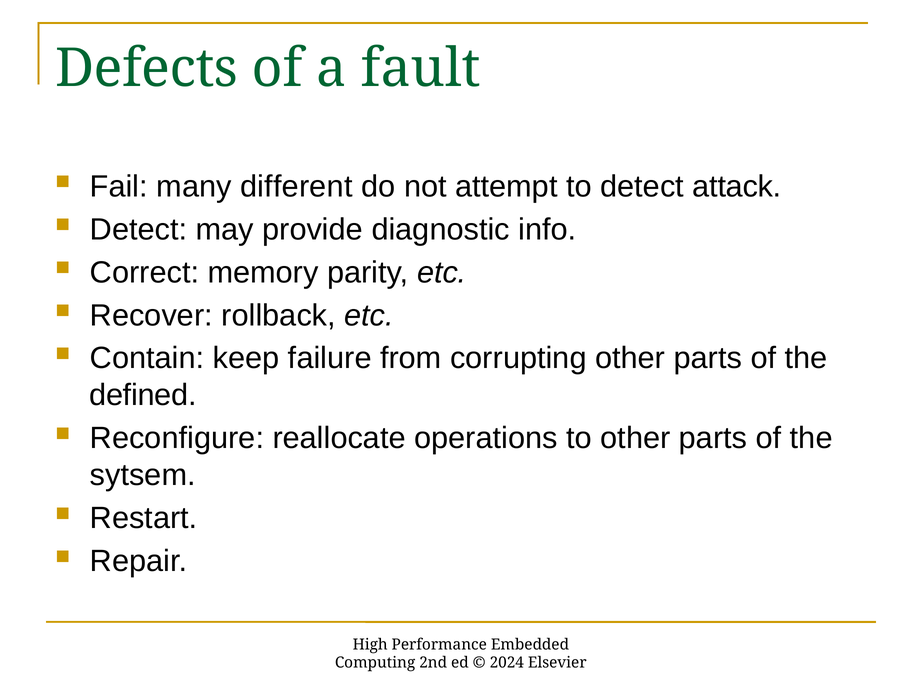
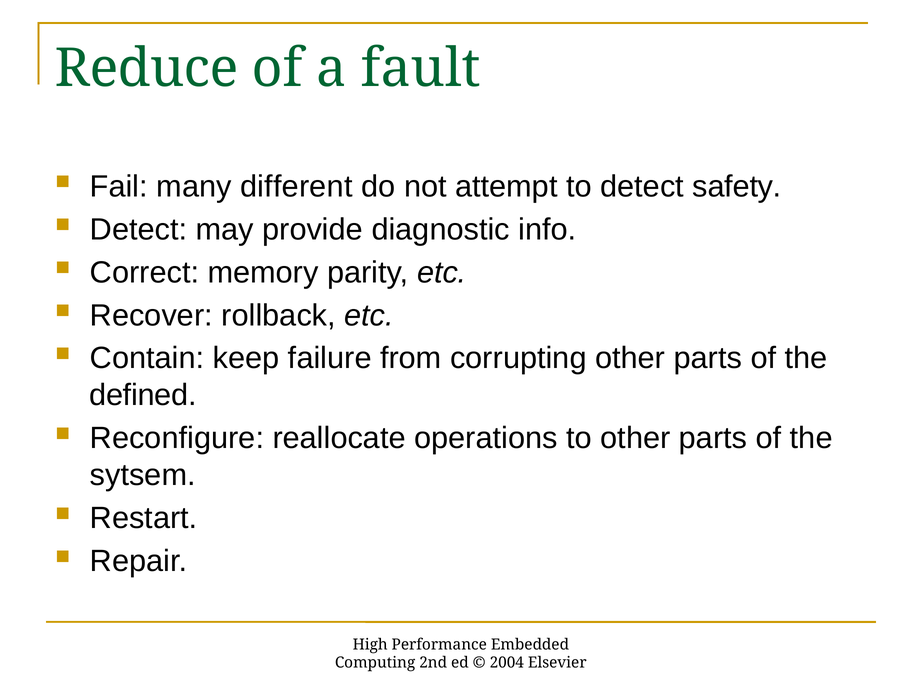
Defects: Defects -> Reduce (147, 69)
attack: attack -> safety (737, 187)
2024: 2024 -> 2004 (507, 663)
